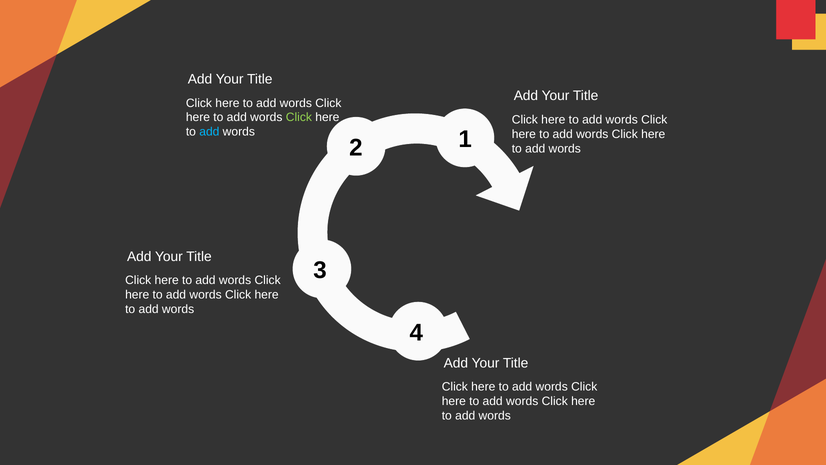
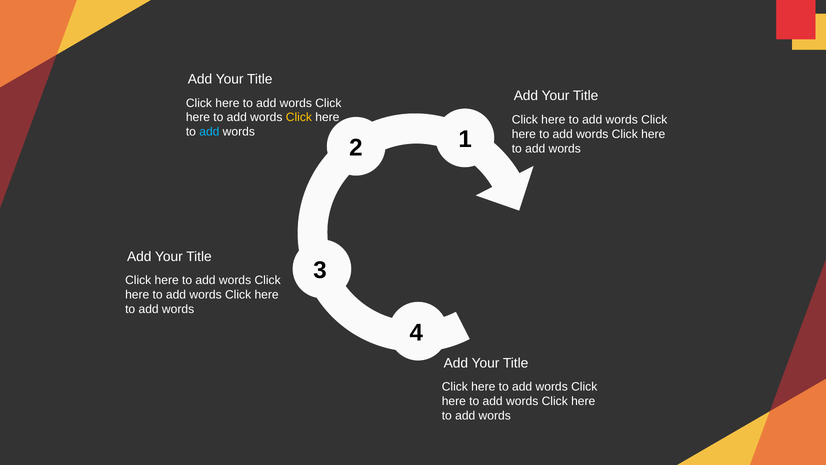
Click colour: light green -> yellow (299, 117)
